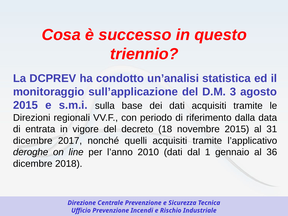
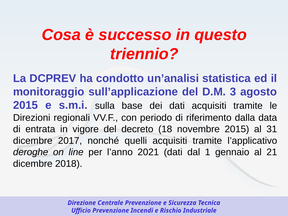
2010: 2010 -> 2021 (148, 152)
36: 36 -> 21 (272, 152)
